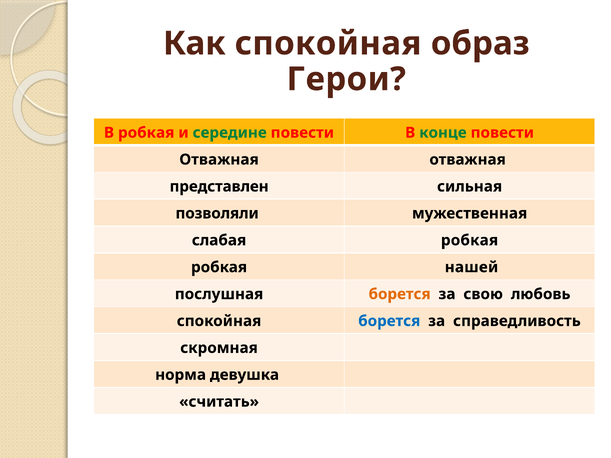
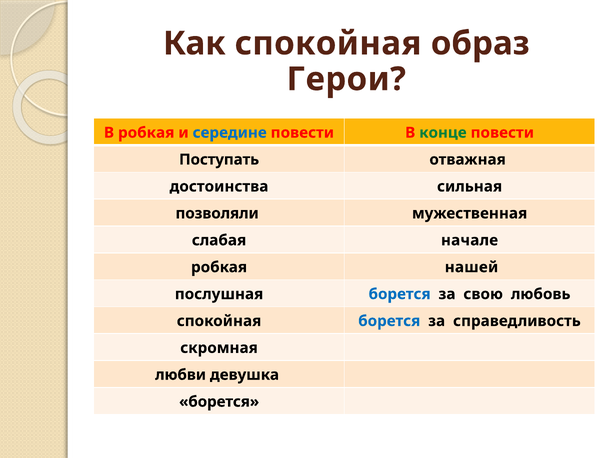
середине colour: green -> blue (230, 133)
Отважная: Отважная -> Поступать (219, 160)
представлен: представлен -> достоинства (219, 187)
слабая робкая: робкая -> начале (470, 240)
борется colour: orange -> blue (400, 294)
норма: норма -> любви (181, 375)
считать: считать -> борется (219, 402)
